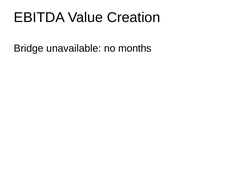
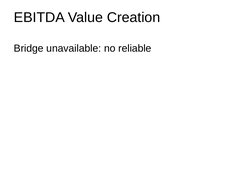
months: months -> reliable (135, 48)
